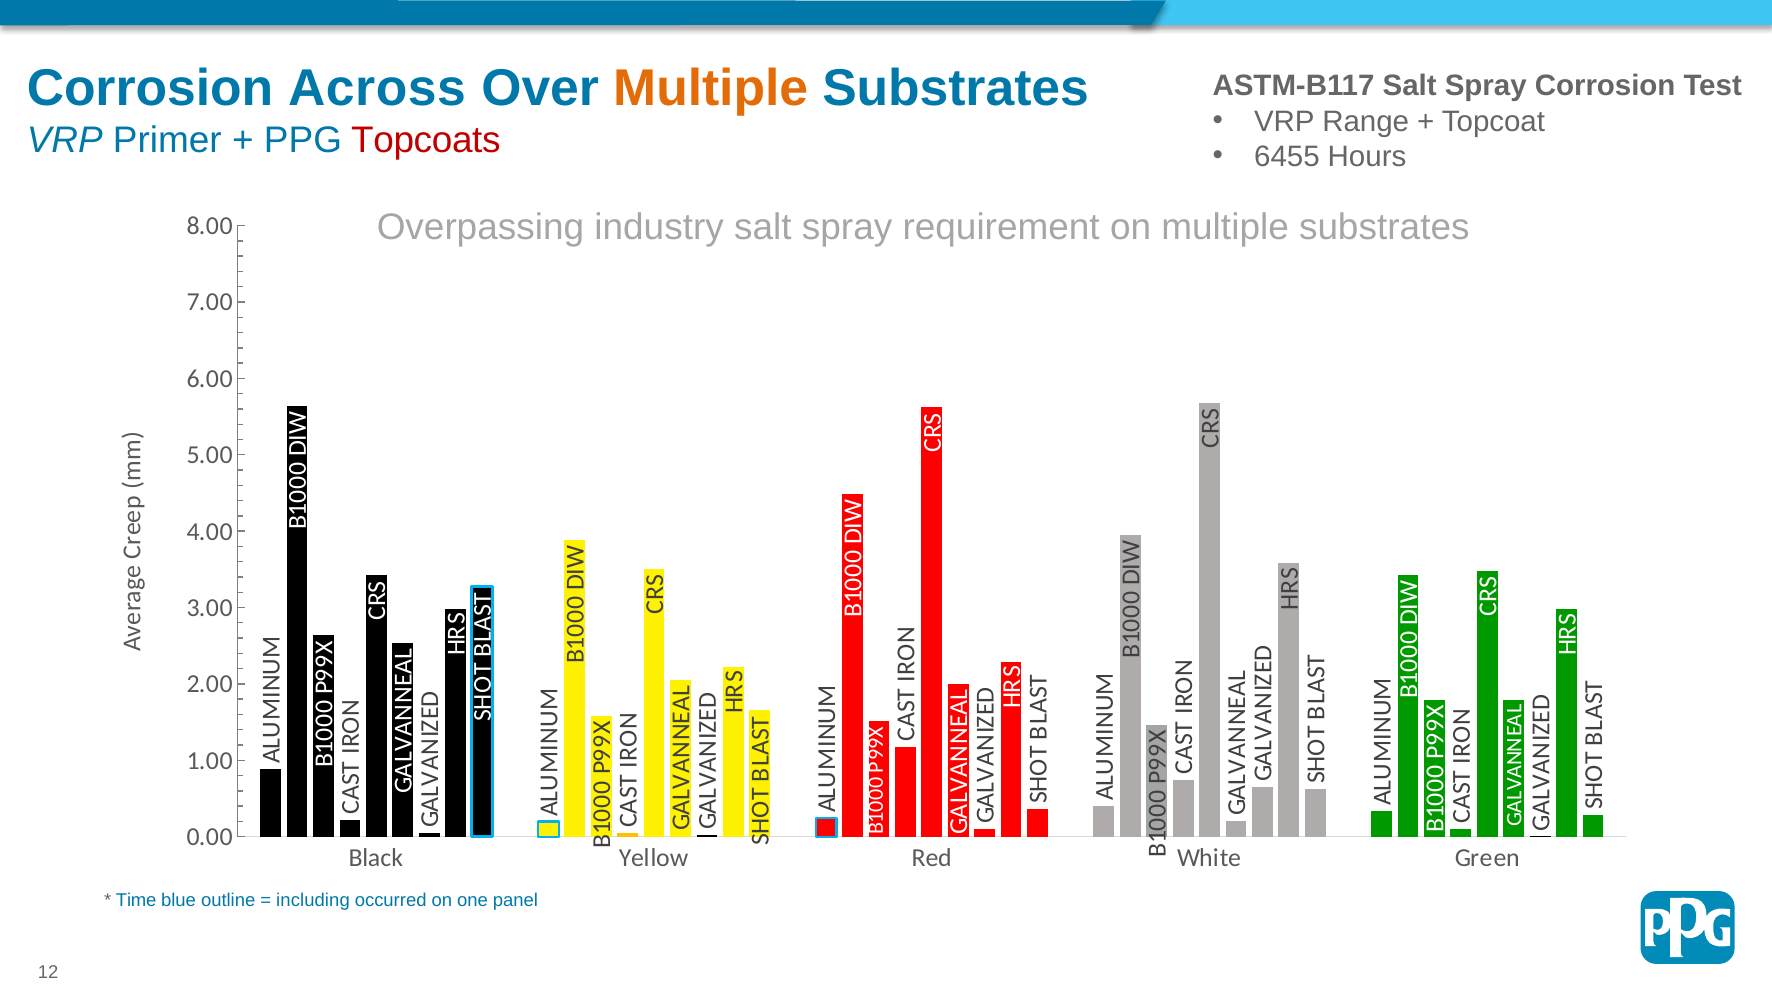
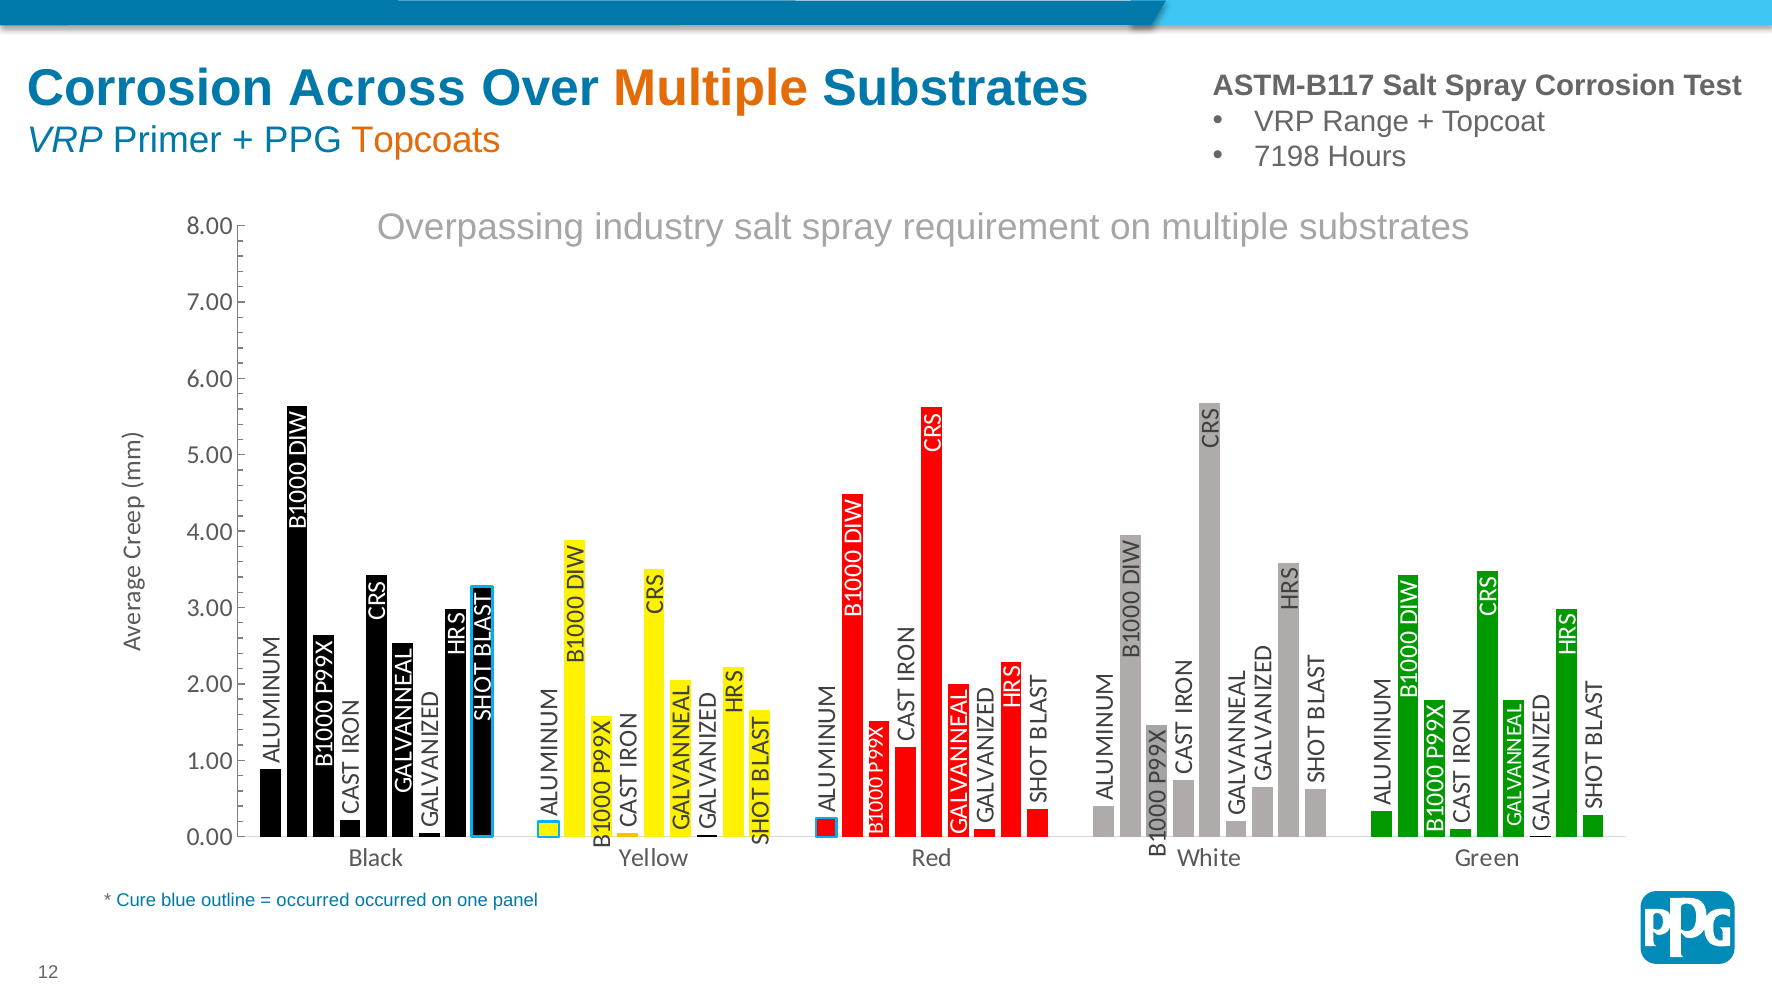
Topcoats colour: red -> orange (426, 141)
6455: 6455 -> 7198 (1287, 157)
Time: Time -> Cure (136, 900)
including: including -> occurred (313, 900)
